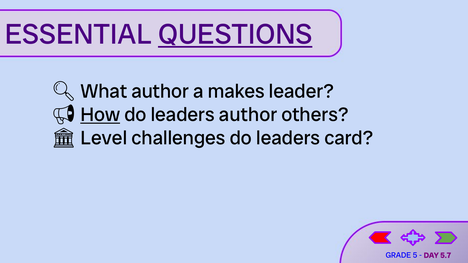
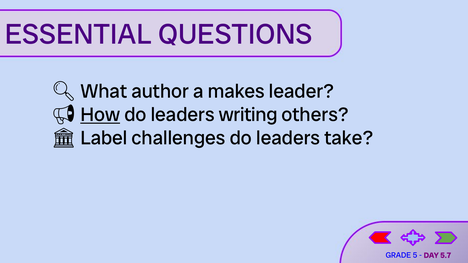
QUESTIONS underline: present -> none (235, 34)
leaders author: author -> writing (248, 115)
Level: Level -> Label (104, 138)
card: card -> take (349, 138)
